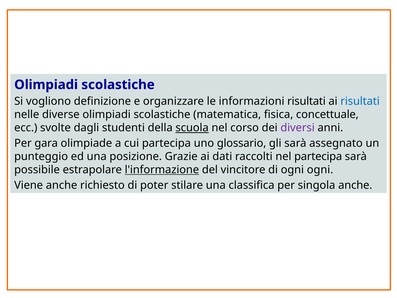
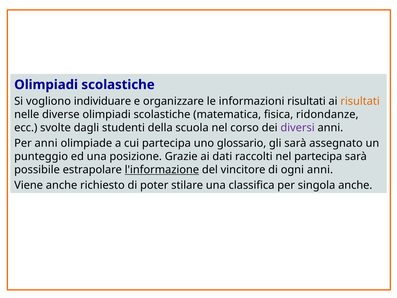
definizione: definizione -> individuare (102, 101)
risultati colour: blue -> orange (360, 101)
concettuale: concettuale -> ridondanze (327, 114)
scuola underline: present -> none (192, 128)
Per gara: gara -> anni (46, 143)
ogni ogni: ogni -> anni (320, 170)
